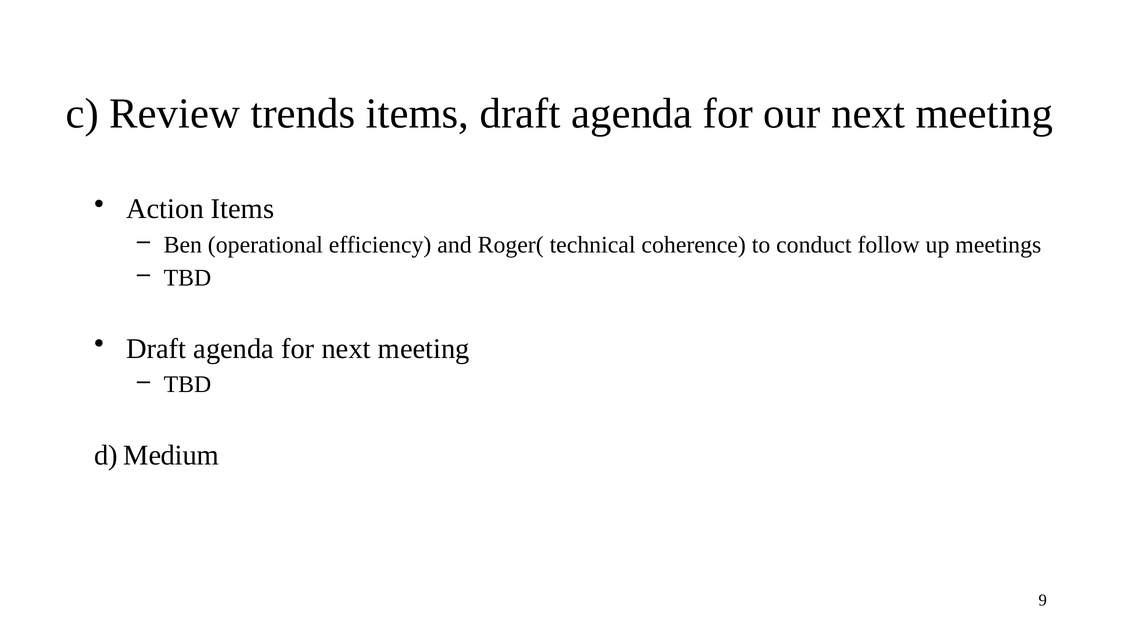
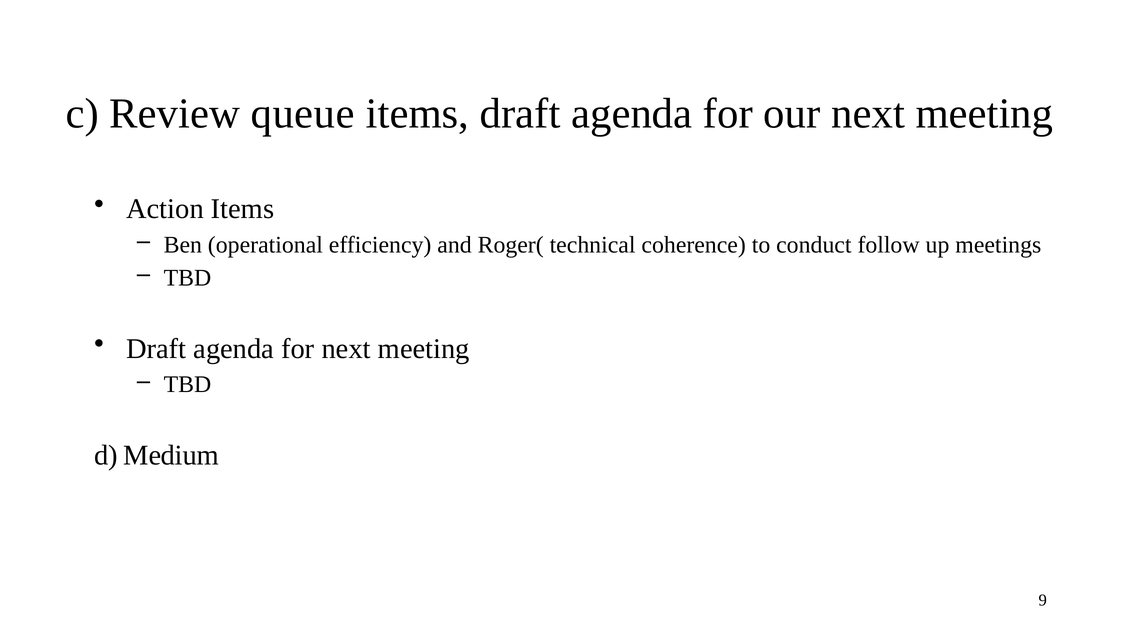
trends: trends -> queue (303, 113)
